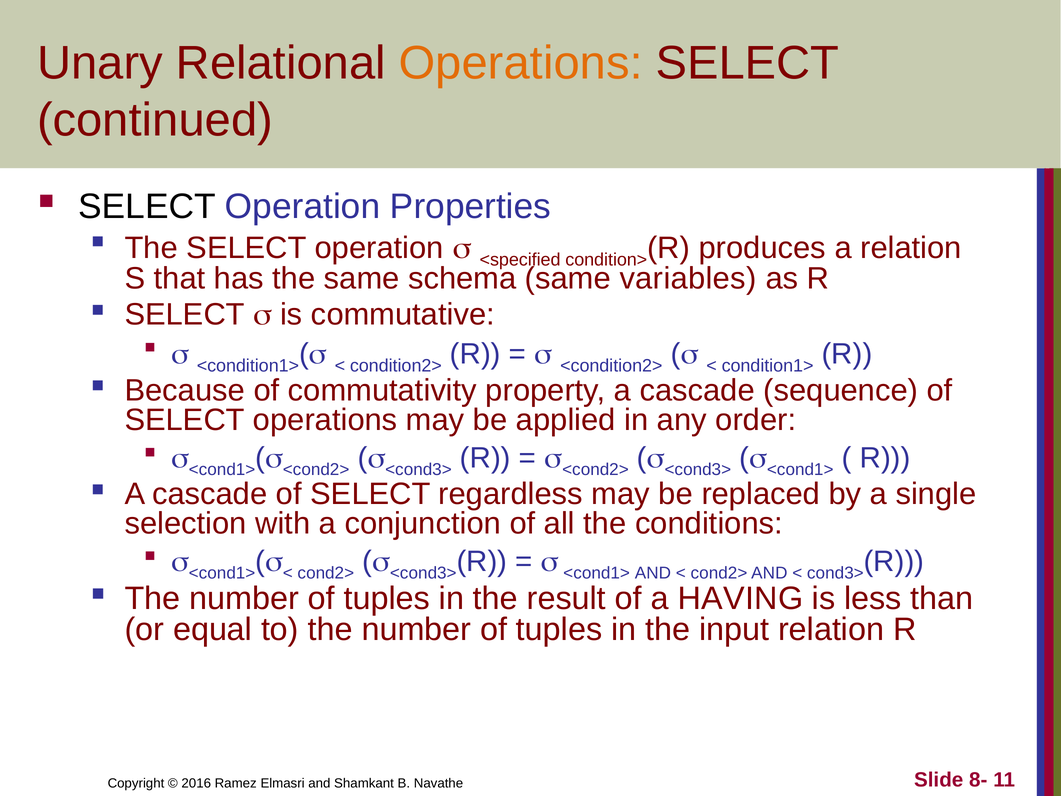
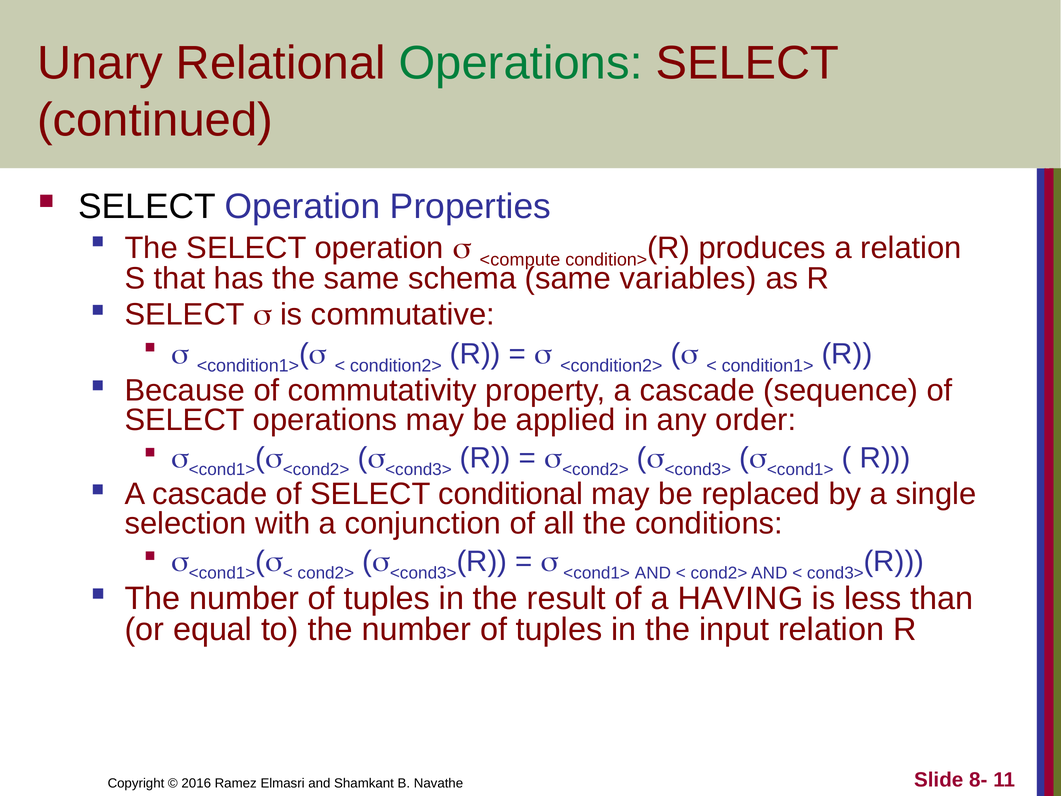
Operations colour: orange -> green (521, 63)
<specified: <specified -> <compute (520, 260)
regardless: regardless -> conditional (511, 494)
